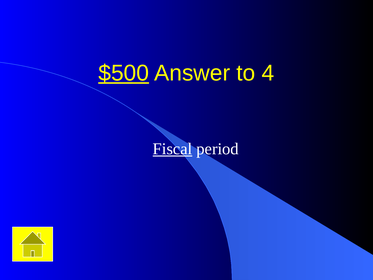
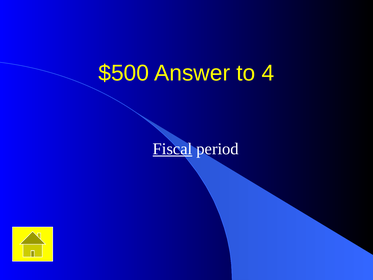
$500 underline: present -> none (124, 73)
